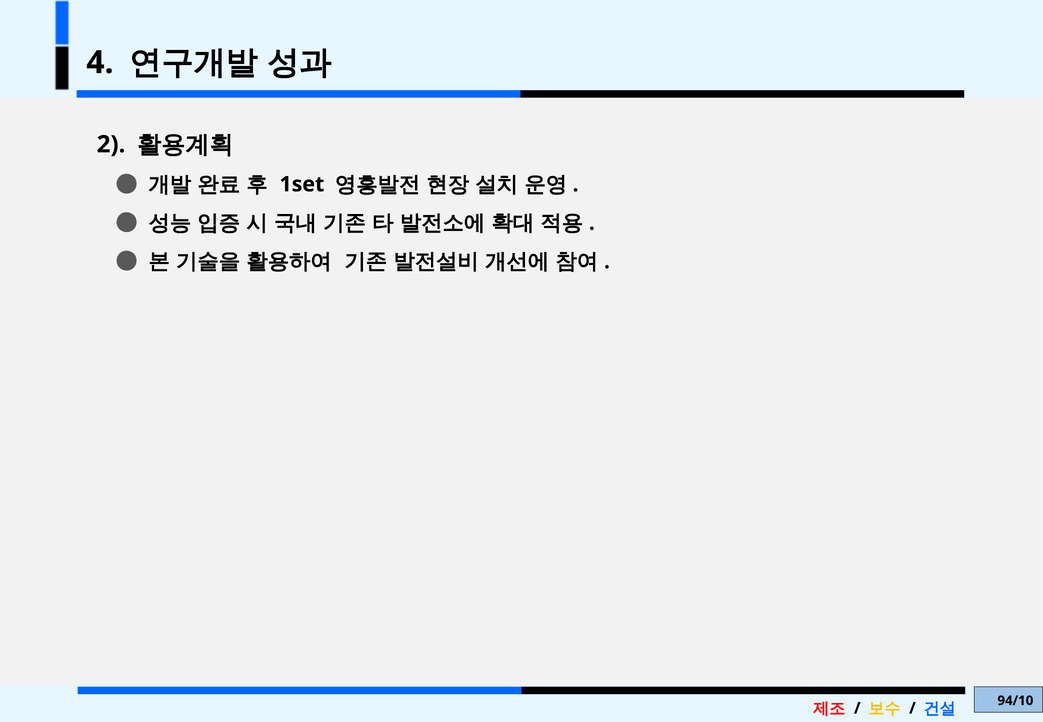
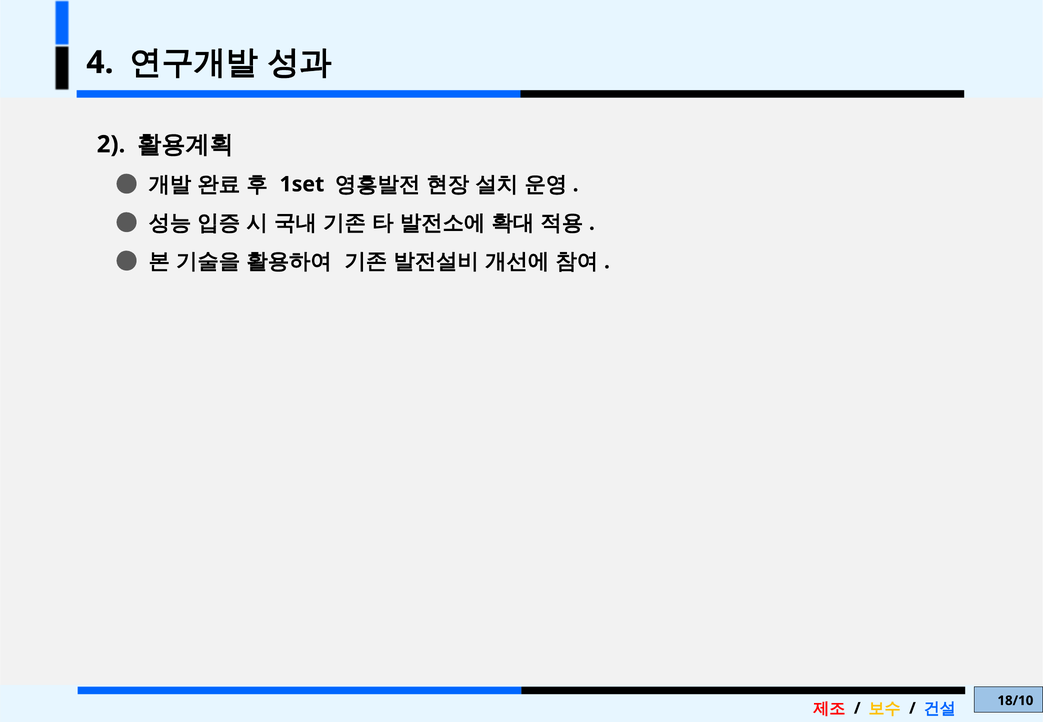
94/10: 94/10 -> 18/10 (1015, 701)
